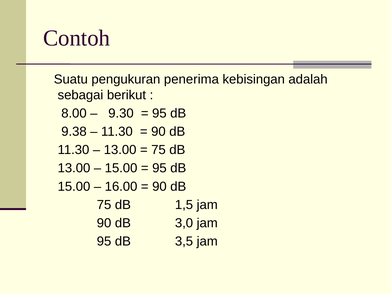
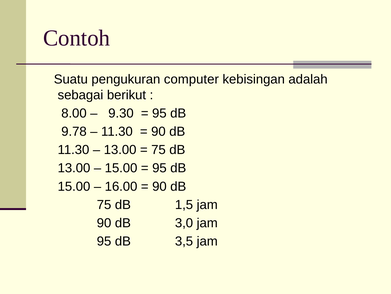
penerima: penerima -> computer (191, 79)
9.38: 9.38 -> 9.78 (74, 131)
